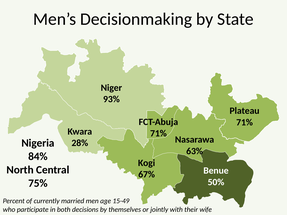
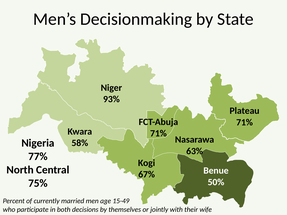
28%: 28% -> 58% (80, 143)
84%: 84% -> 77% (38, 157)
